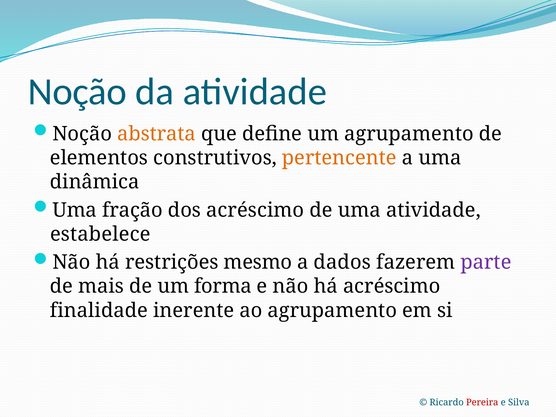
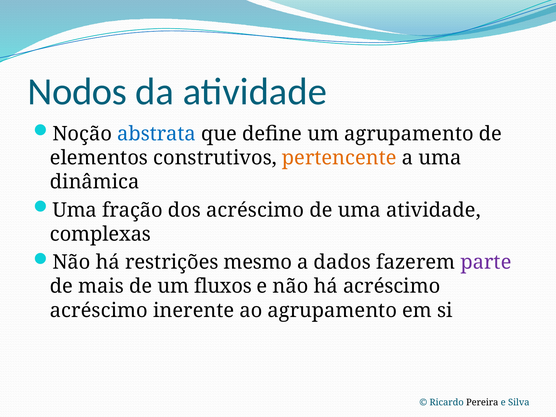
Noção: Noção -> Nodos (77, 92)
abstrata colour: orange -> blue (157, 134)
estabelece: estabelece -> complexas (100, 234)
forma: forma -> fluxos (223, 286)
finalidade: finalidade -> acréscimo (99, 310)
Pereira colour: red -> black (482, 402)
